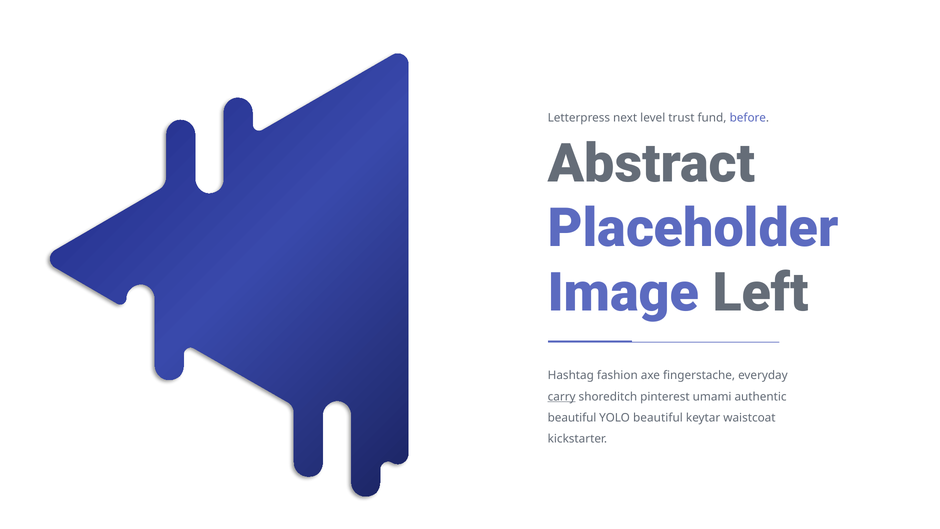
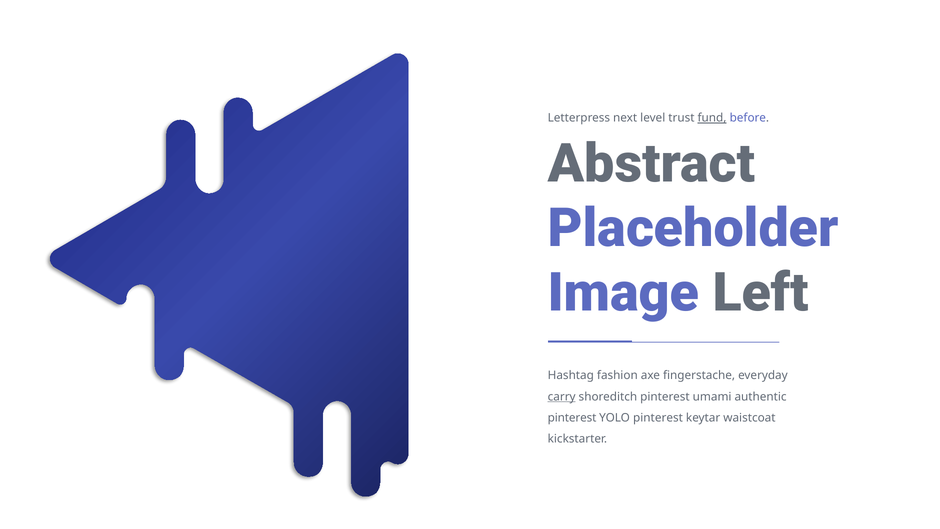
fund underline: none -> present (712, 118)
beautiful: beautiful -> pinterest (572, 418)
YOLO beautiful: beautiful -> pinterest (658, 418)
